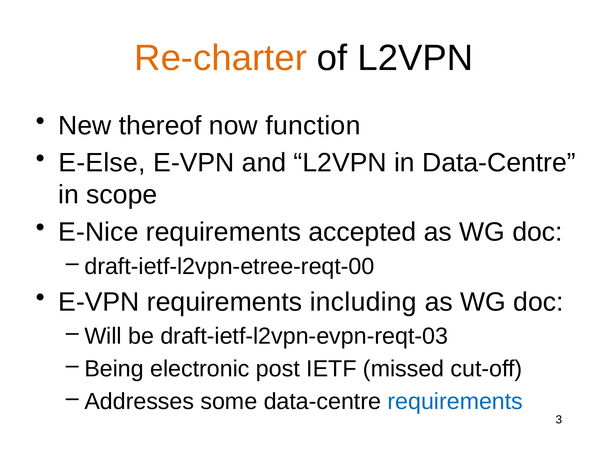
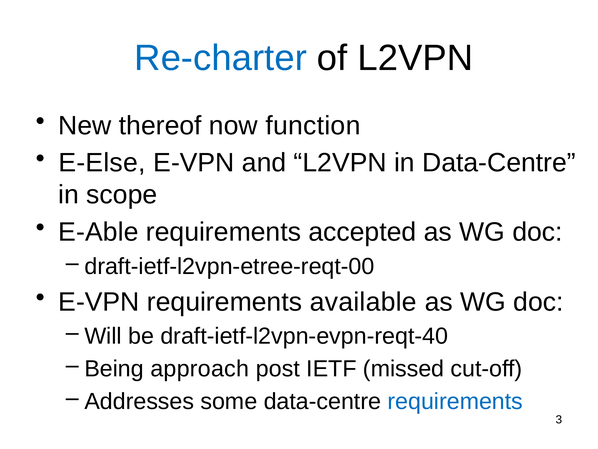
Re-charter colour: orange -> blue (221, 58)
E-Nice: E-Nice -> E-Able (98, 232)
including: including -> available (363, 302)
draft-ietf-l2vpn-evpn-reqt-03: draft-ietf-l2vpn-evpn-reqt-03 -> draft-ietf-l2vpn-evpn-reqt-40 (304, 336)
electronic: electronic -> approach (200, 369)
